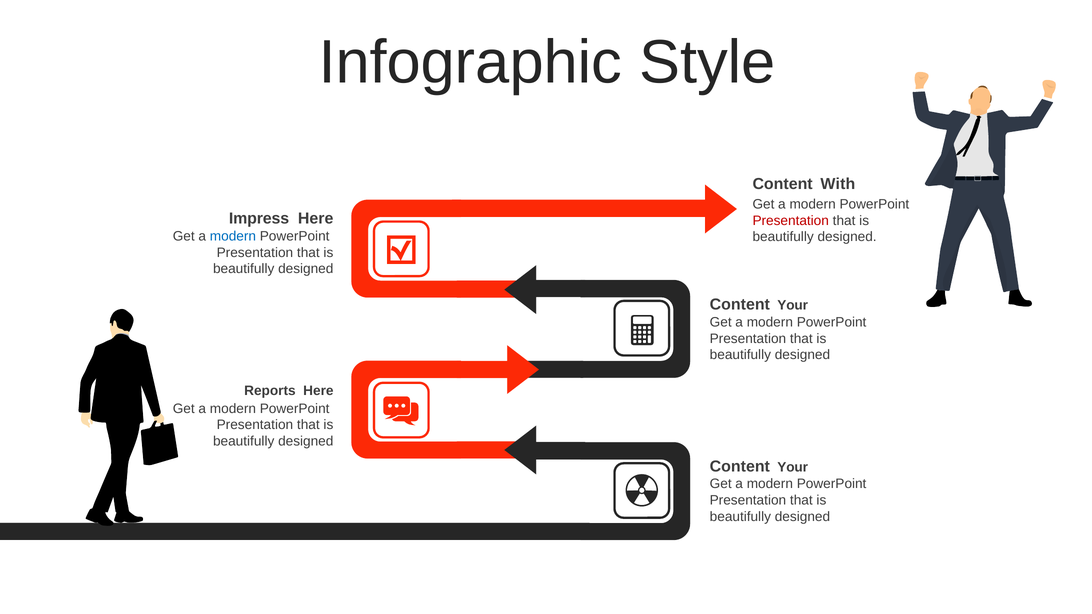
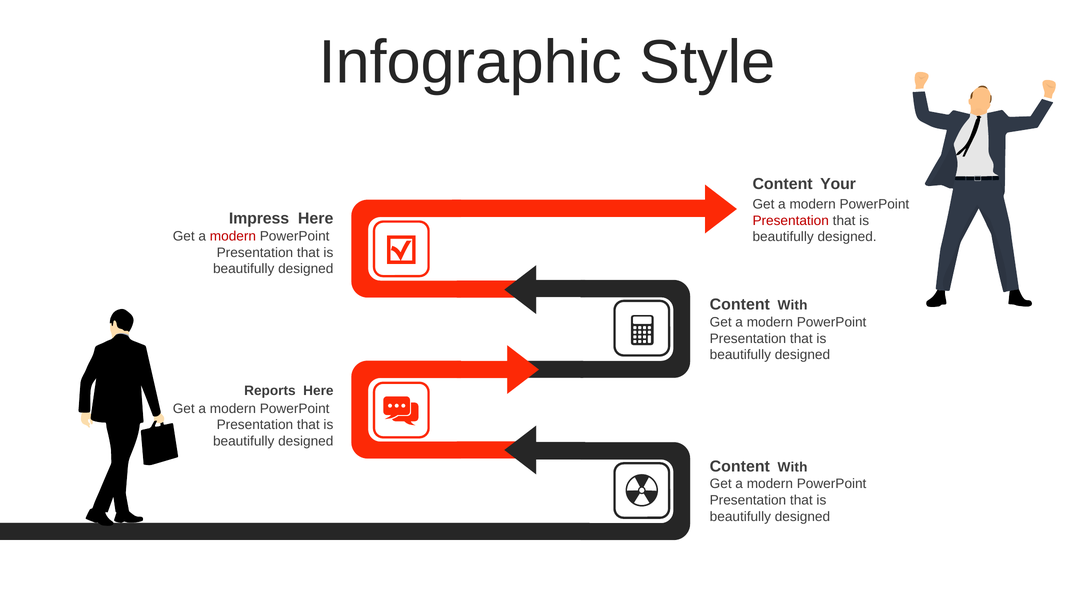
With: With -> Your (838, 184)
modern colour: blue -> red (233, 236)
Your: Your -> With (793, 306)
Your: Your -> With (793, 467)
